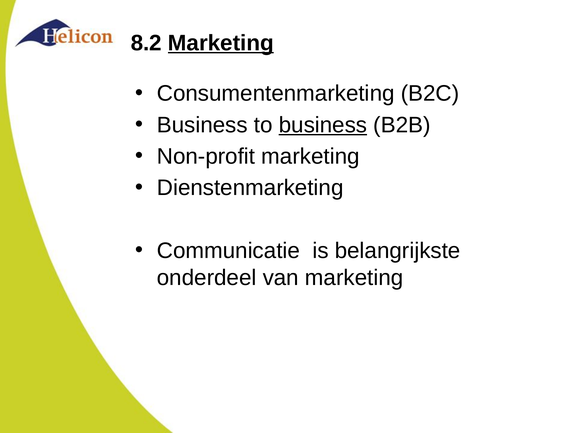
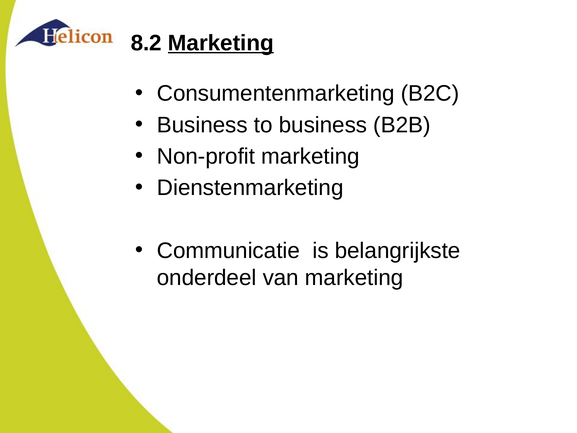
business underline: present -> none (323, 125)
